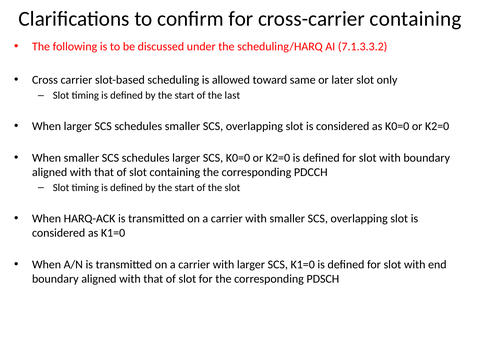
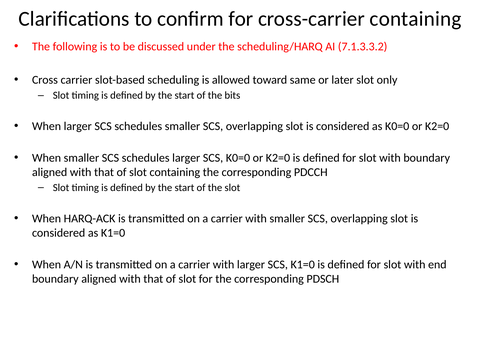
last: last -> bits (232, 95)
